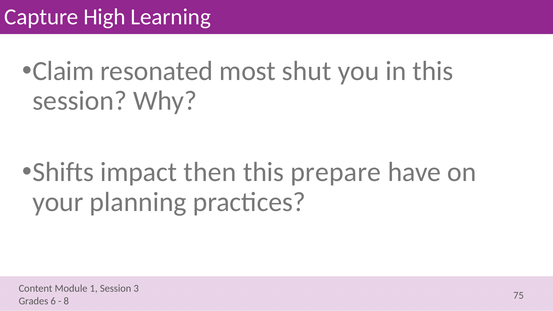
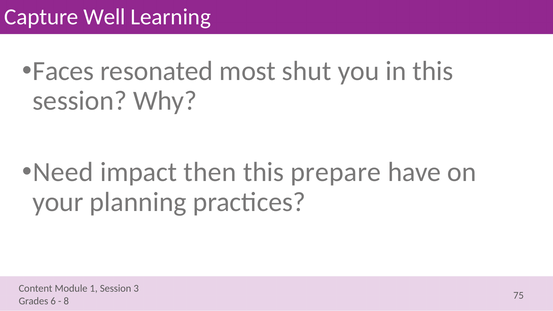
High: High -> Well (104, 17)
Claim: Claim -> Faces (63, 71)
Shifts: Shifts -> Need (63, 172)
